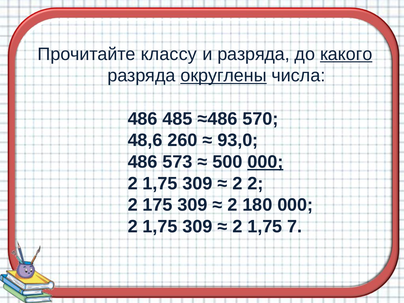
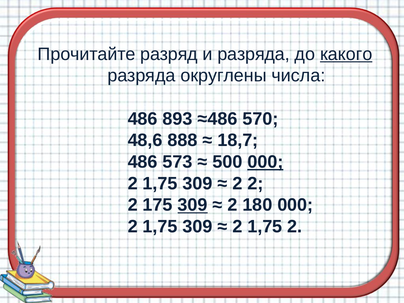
классу: классу -> разряд (169, 54)
округлены underline: present -> none (224, 76)
485: 485 -> 893 (178, 119)
260: 260 -> 888 (183, 140)
93,0: 93,0 -> 18,7 (238, 140)
309 underline: none -> present (193, 205)
1,75 7: 7 -> 2 (295, 227)
